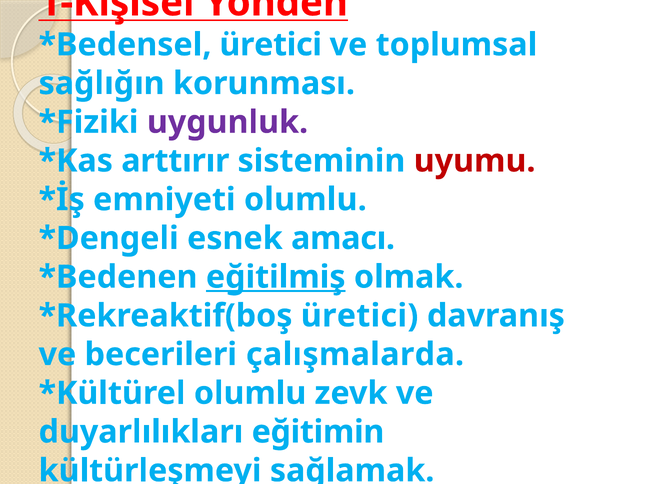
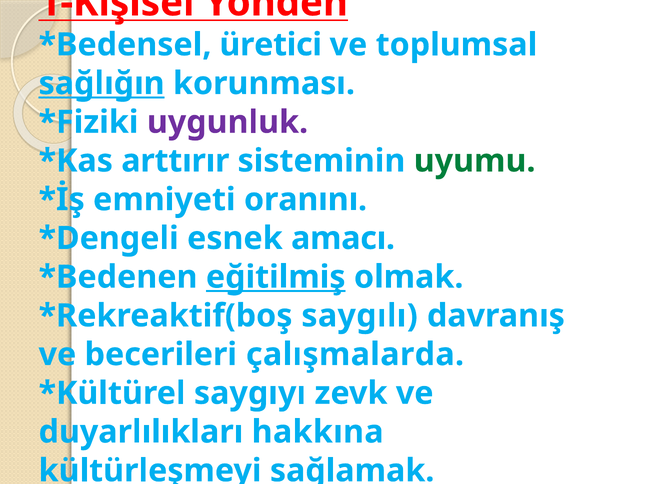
sağlığın underline: none -> present (102, 83)
uyumu colour: red -> green (475, 161)
emniyeti olumlu: olumlu -> oranını (306, 199)
üretici: üretici -> saygılı (360, 316)
olumlu: olumlu -> saygıyı (250, 393)
eğitimin: eğitimin -> hakkına (318, 432)
